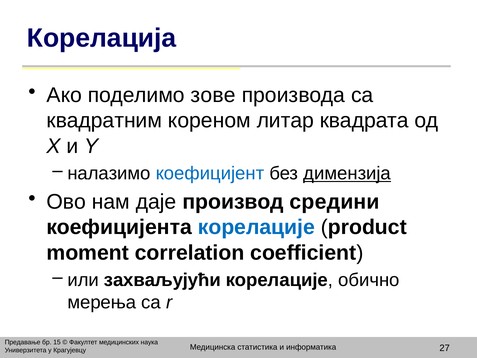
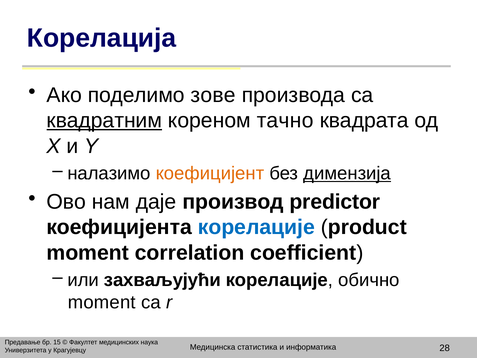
квадратним underline: none -> present (104, 121)
литар: литар -> тачно (285, 121)
коефицијент colour: blue -> orange (210, 173)
средини: средини -> predictor (335, 202)
мерења: мерења -> moment (102, 302)
27: 27 -> 28 (445, 348)
